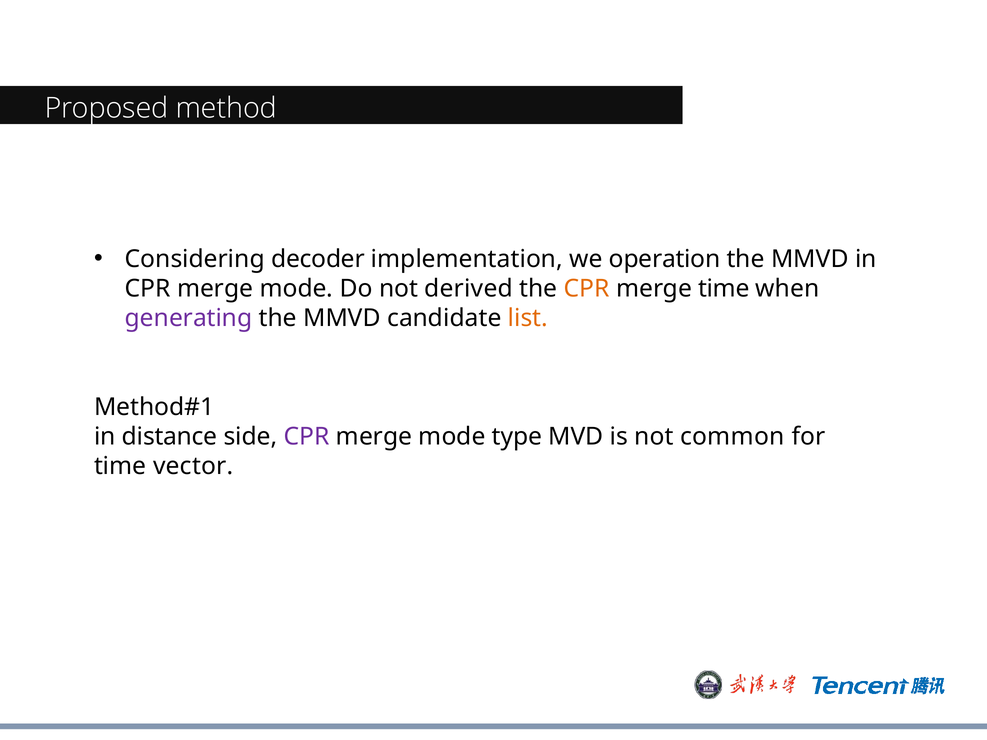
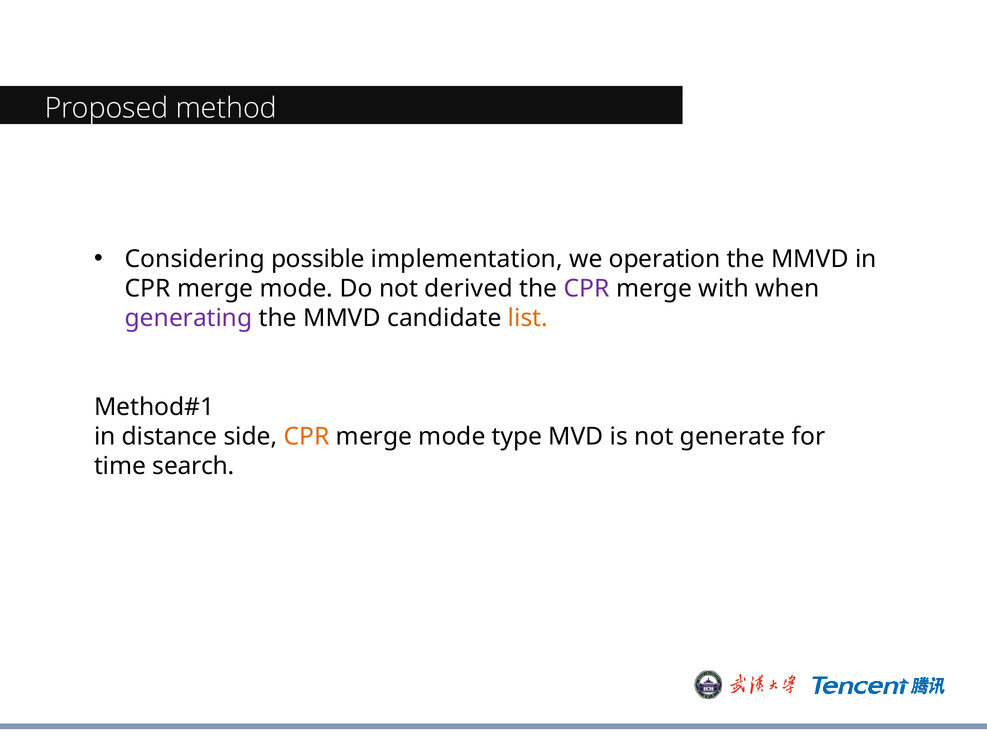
decoder: decoder -> possible (318, 259)
CPR colour: orange -> purple (587, 289)
merge time: time -> with (724, 289)
CPR colour: purple -> orange (307, 437)
common: common -> generate (732, 437)
vector: vector -> search (193, 466)
